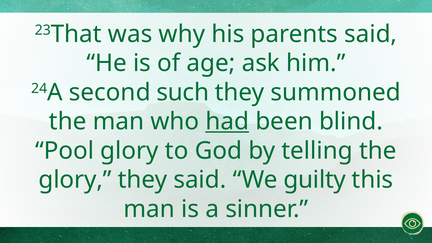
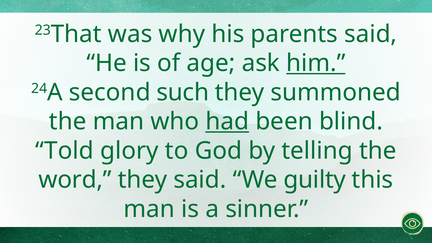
him underline: none -> present (316, 63)
Pool: Pool -> Told (65, 151)
glory: glory -> word (75, 180)
